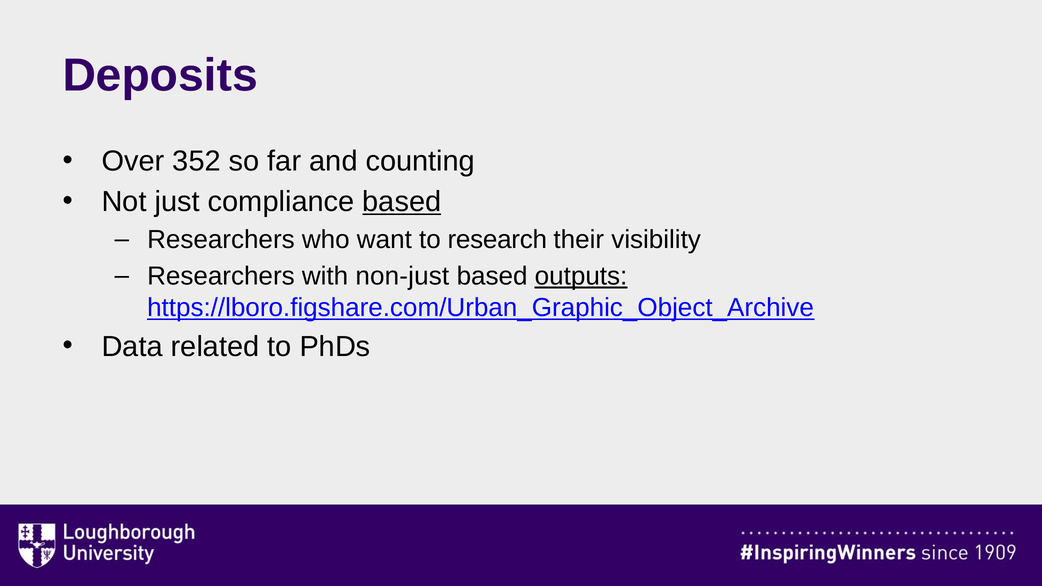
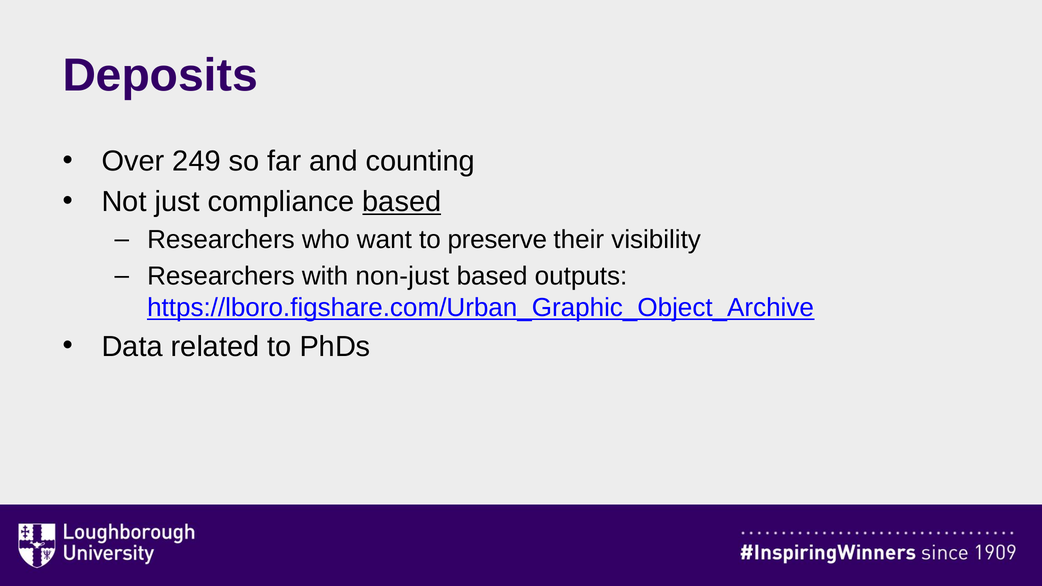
352: 352 -> 249 (197, 161)
research: research -> preserve (497, 240)
outputs underline: present -> none (581, 276)
